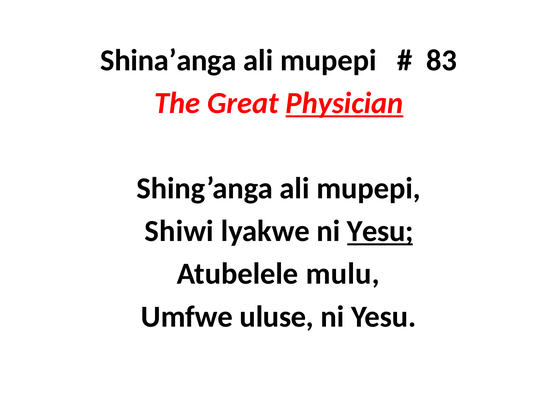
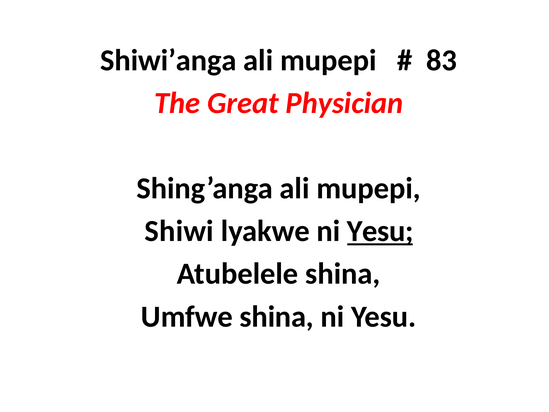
Shina’anga: Shina’anga -> Shiwi’anga (168, 60)
Physician underline: present -> none (344, 103)
Atubelele mulu: mulu -> shina (343, 274)
Umfwe uluse: uluse -> shina (277, 316)
